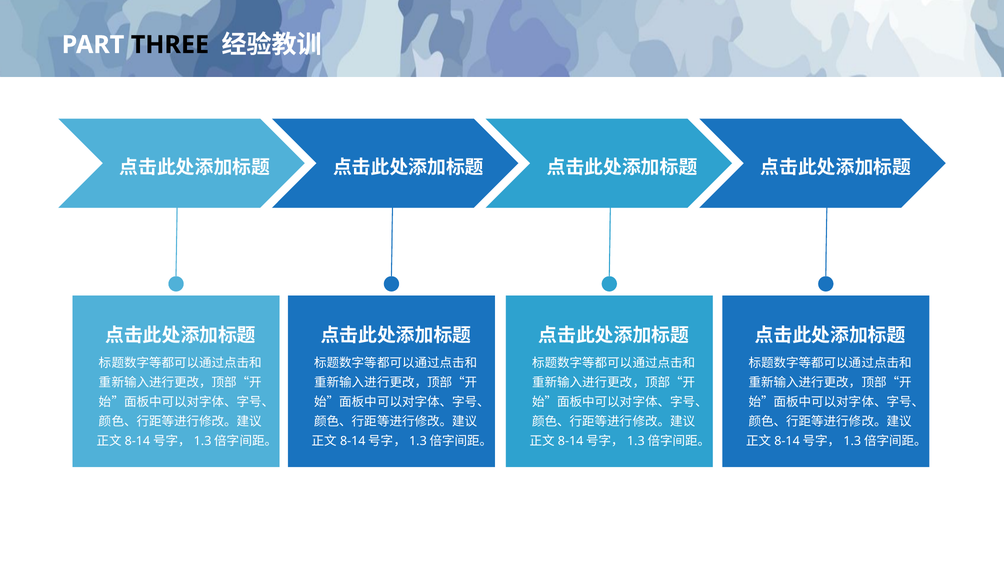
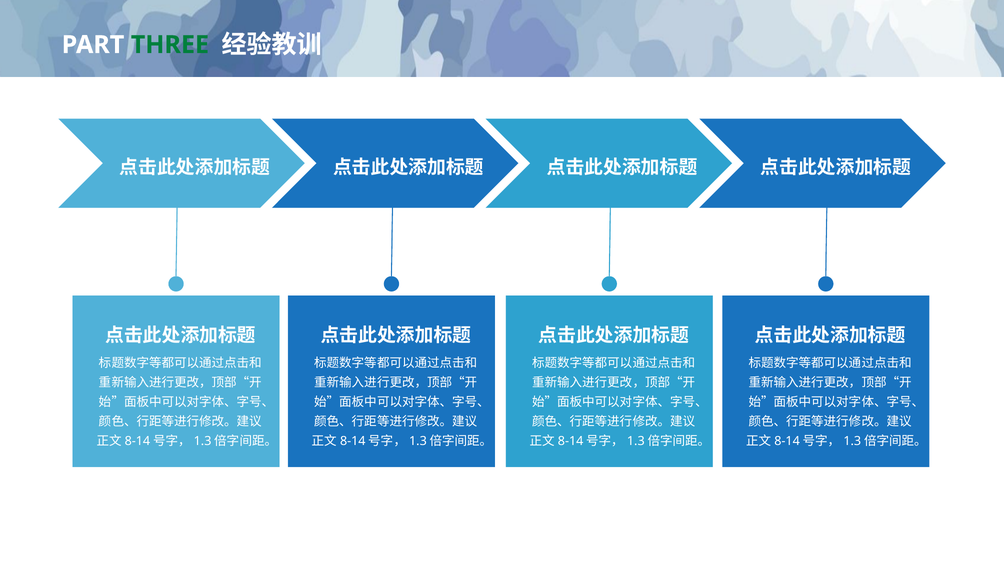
THREE colour: black -> green (170, 45)
